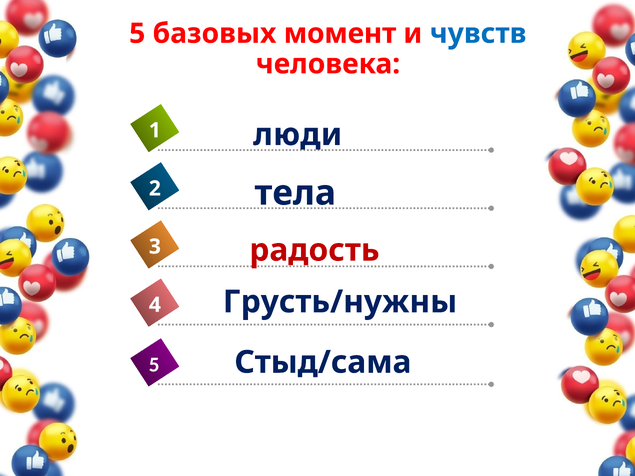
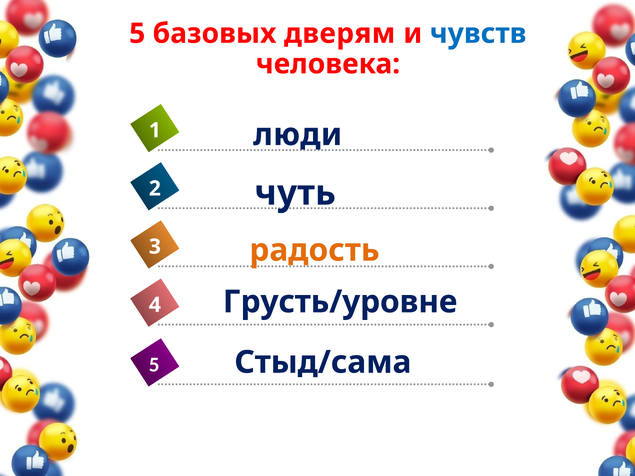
момент: момент -> дверям (340, 34)
тела: тела -> чуть (295, 193)
радость colour: red -> orange (314, 250)
Грусть/нужны: Грусть/нужны -> Грусть/уровне (340, 302)
